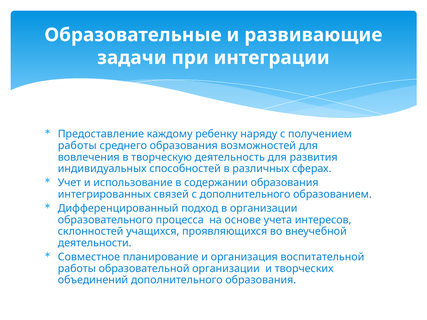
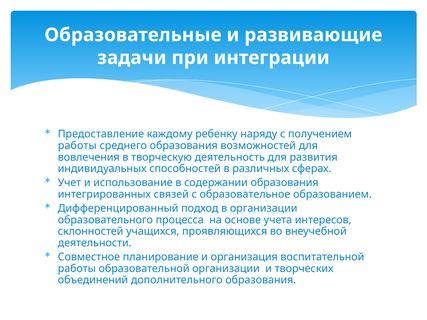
с дополнительного: дополнительного -> образовательное (245, 194)
